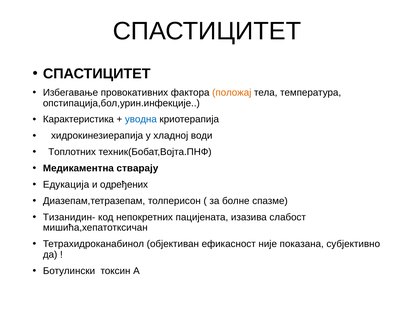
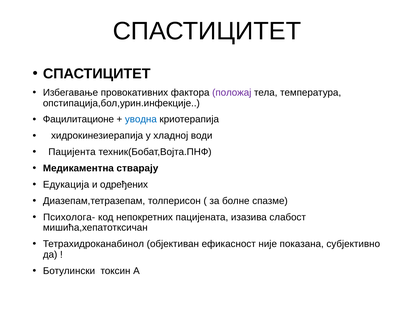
положај colour: orange -> purple (232, 93)
Карактеристика: Карактеристика -> Фацилитационе (78, 120)
Топлотних: Топлотних -> Пацијента (72, 152)
Тизанидин-: Тизанидин- -> Психолога- (69, 218)
